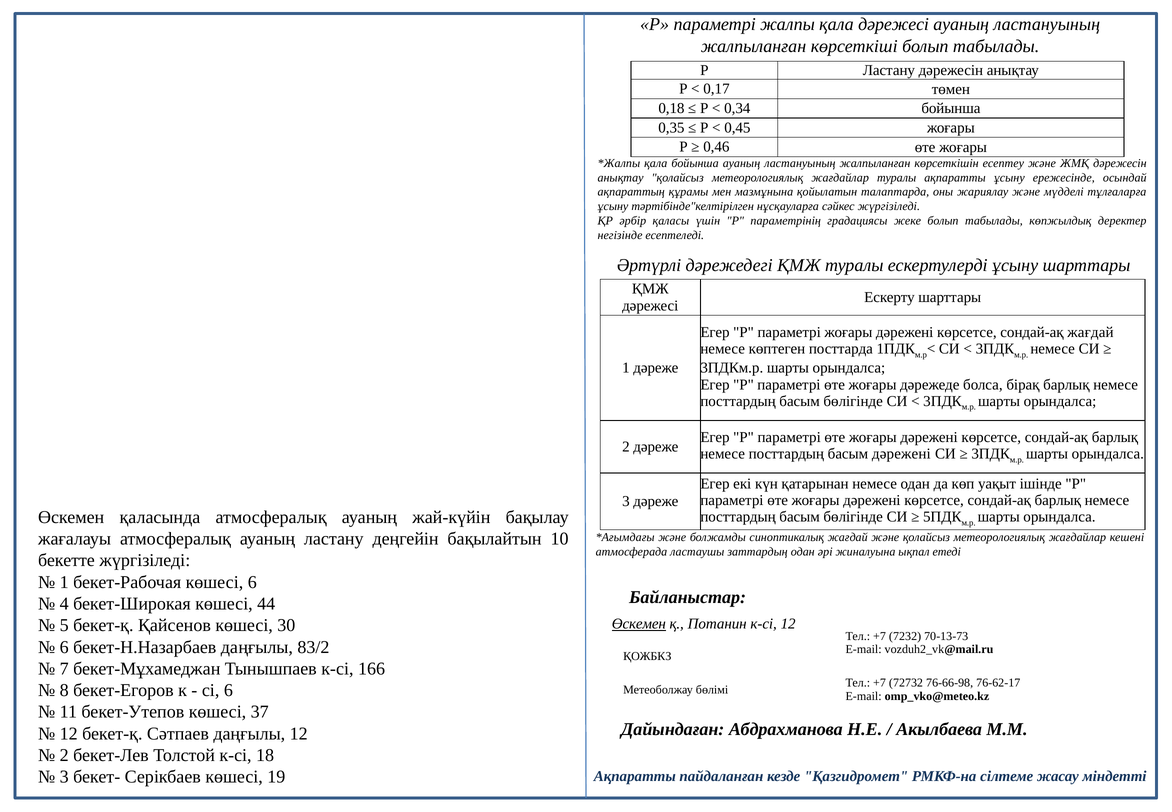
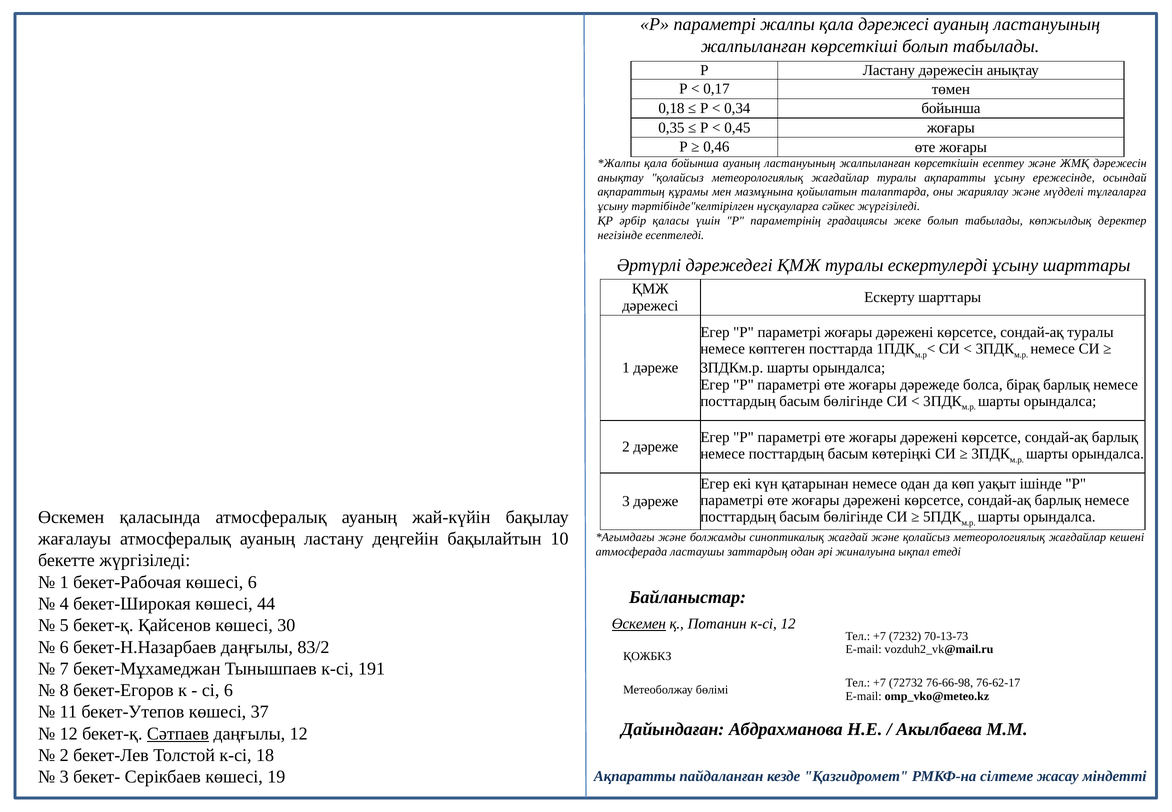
сондай-ақ жағдай: жағдай -> туралы (1090, 332)
басым дәрежені: дәрежені -> көтеріңкі (901, 454)
166: 166 -> 191 (372, 668)
Сәтпаев underline: none -> present (178, 733)
